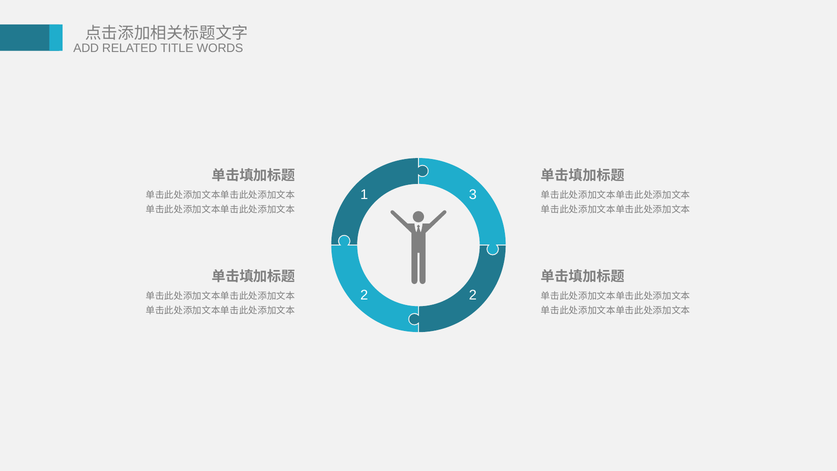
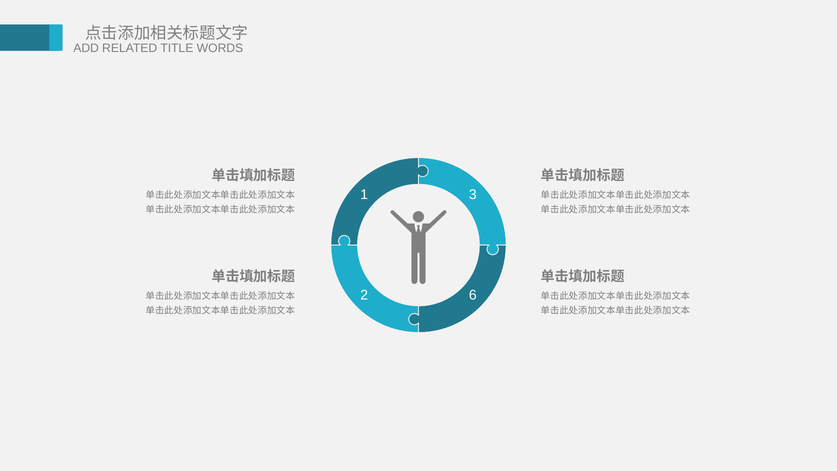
2 2: 2 -> 6 (473, 295)
